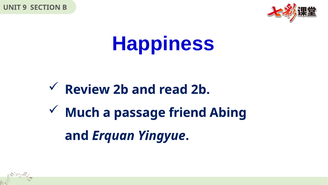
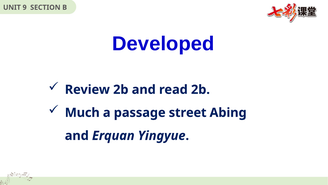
Happiness: Happiness -> Developed (163, 44)
friend: friend -> street (188, 112)
